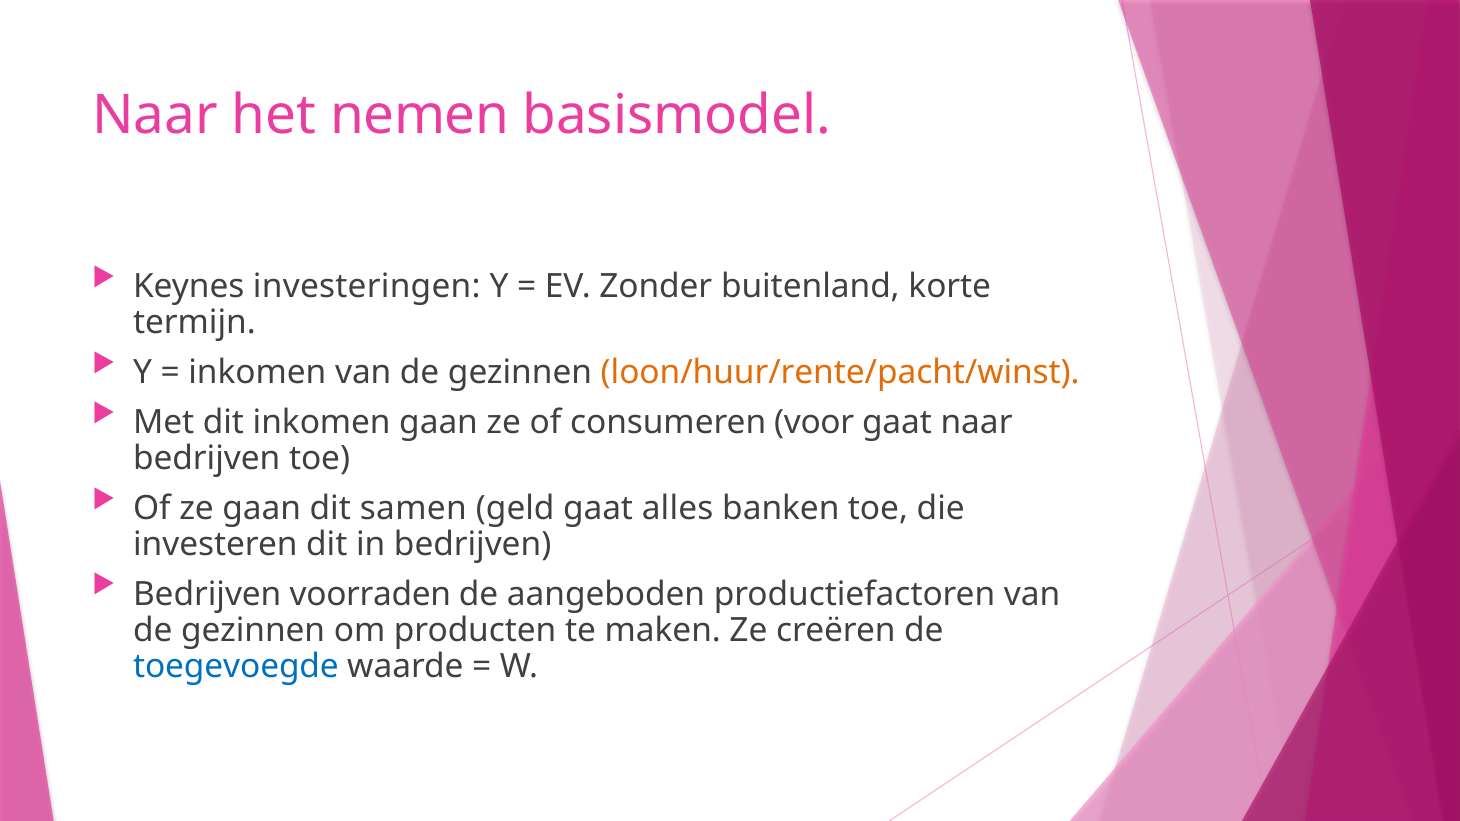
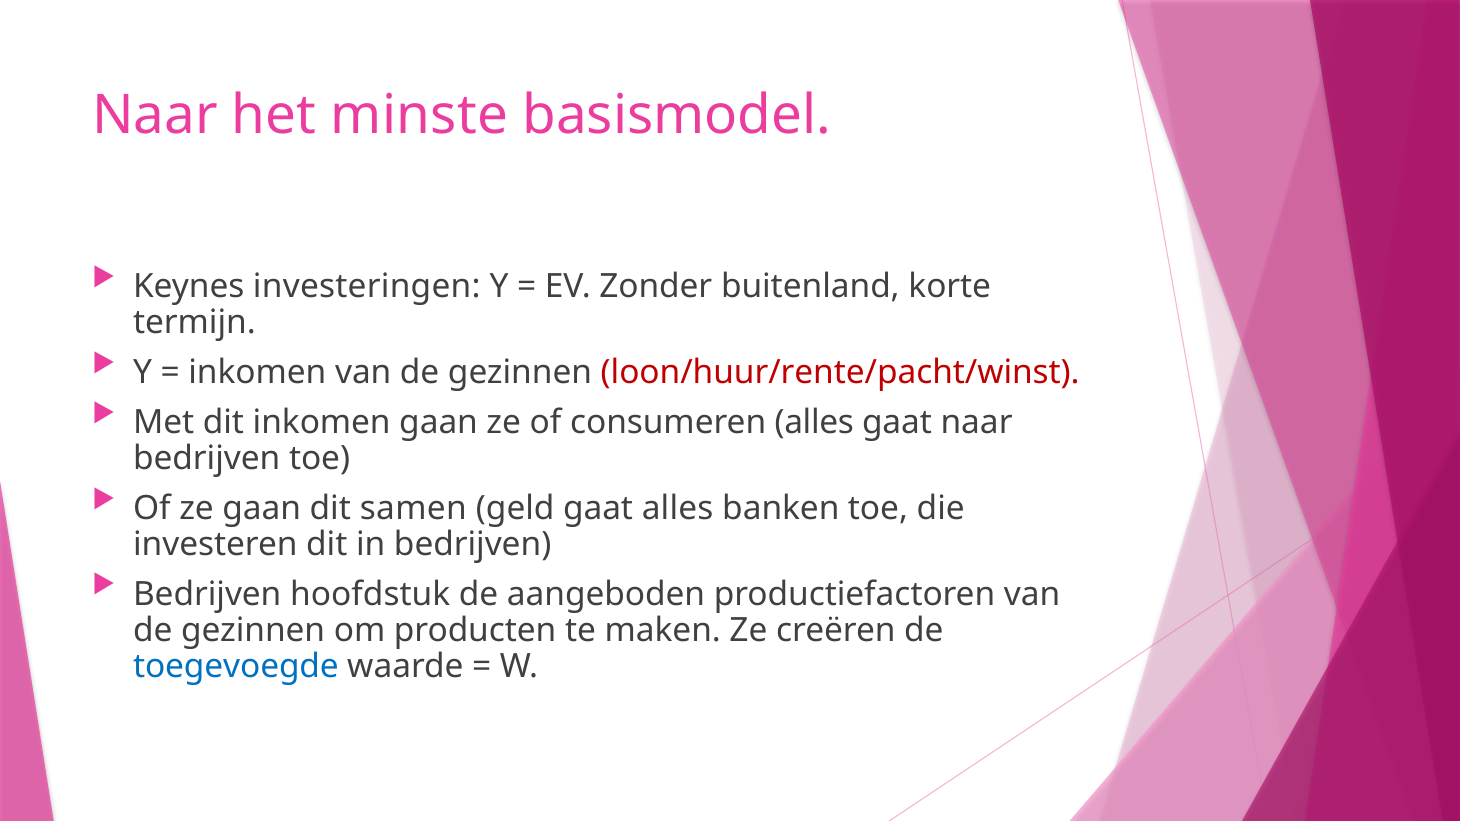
nemen: nemen -> minste (419, 115)
loon/huur/rente/pacht/winst colour: orange -> red (840, 373)
consumeren voor: voor -> alles (814, 422)
voorraden: voorraden -> hoofdstuk (370, 594)
